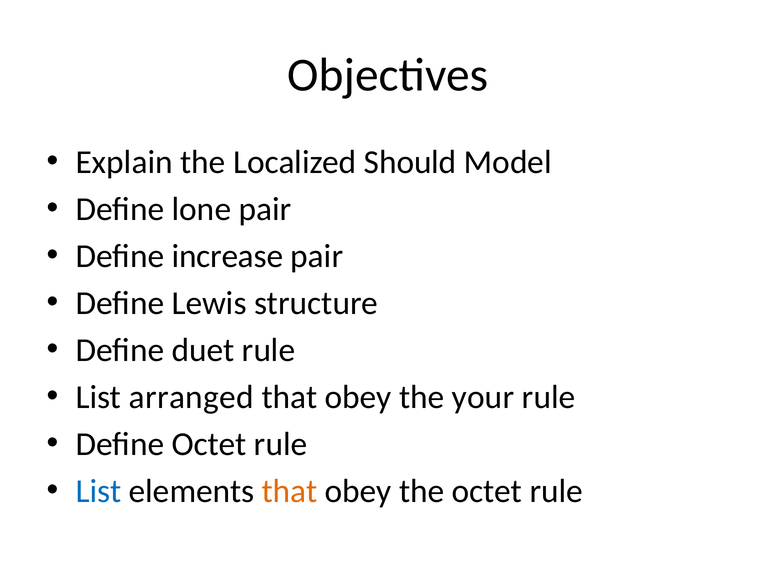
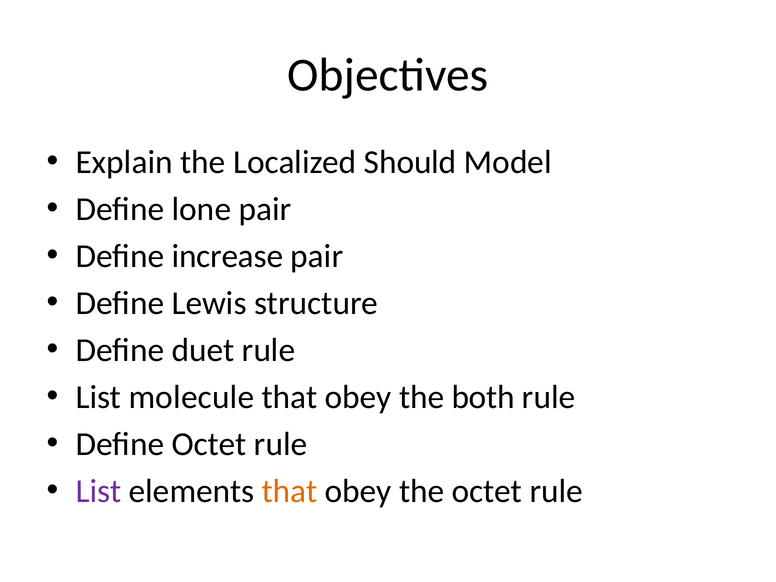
arranged: arranged -> molecule (191, 397)
your: your -> both (483, 397)
List colour: blue -> purple (98, 491)
